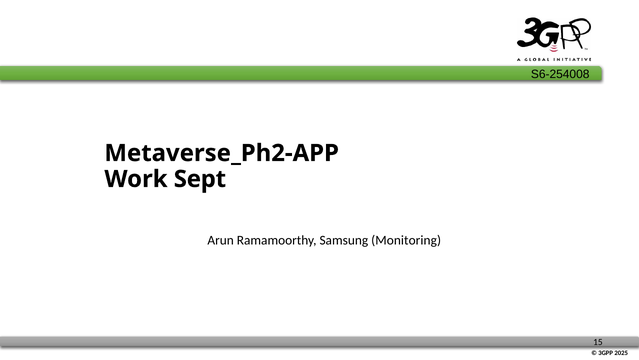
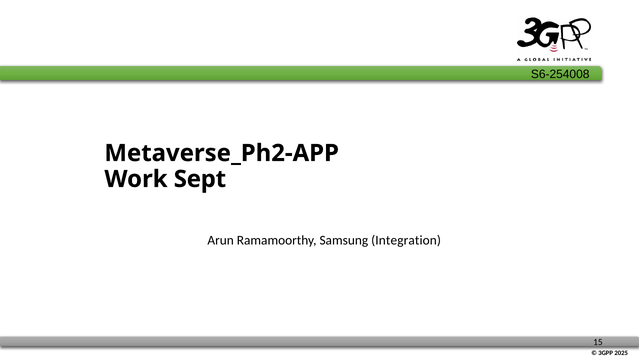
Monitoring: Monitoring -> Integration (406, 240)
